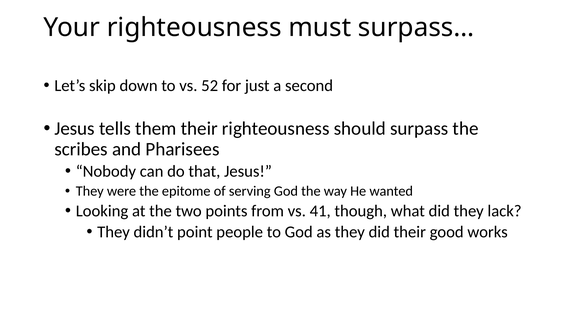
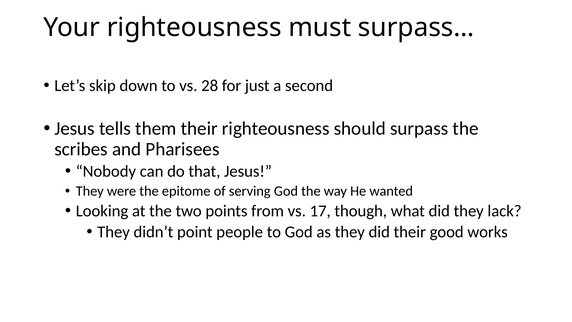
52: 52 -> 28 (210, 86)
41: 41 -> 17 (320, 211)
